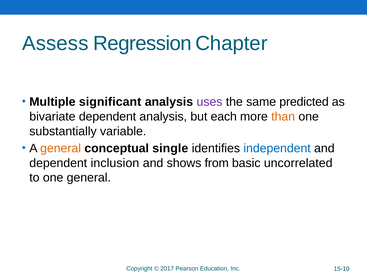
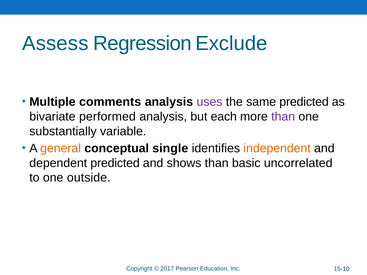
Chapter: Chapter -> Exclude (231, 43)
significant: significant -> comments (110, 102)
bivariate dependent: dependent -> performed (107, 117)
than colour: orange -> purple (283, 117)
independent colour: blue -> orange (277, 149)
dependent inclusion: inclusion -> predicted (115, 163)
shows from: from -> than (217, 163)
one general: general -> outside (89, 178)
